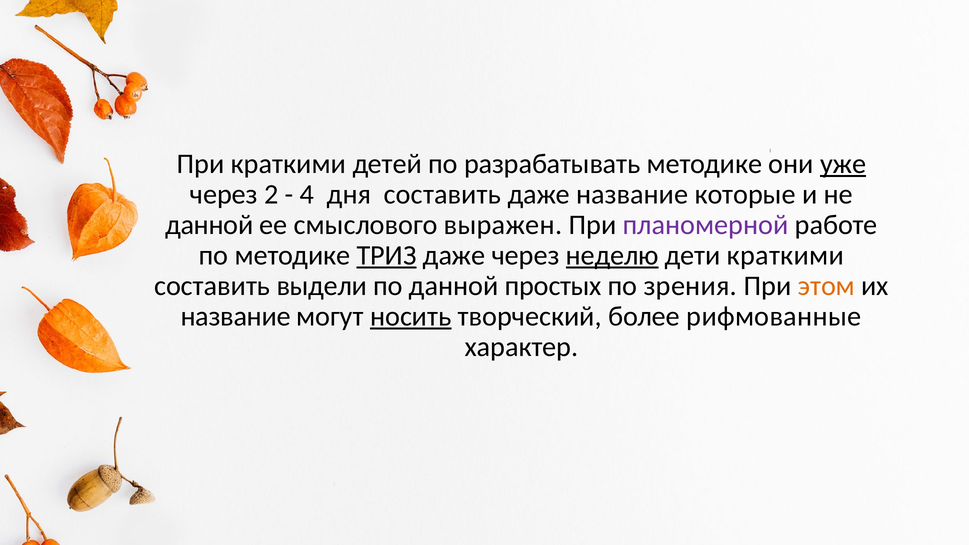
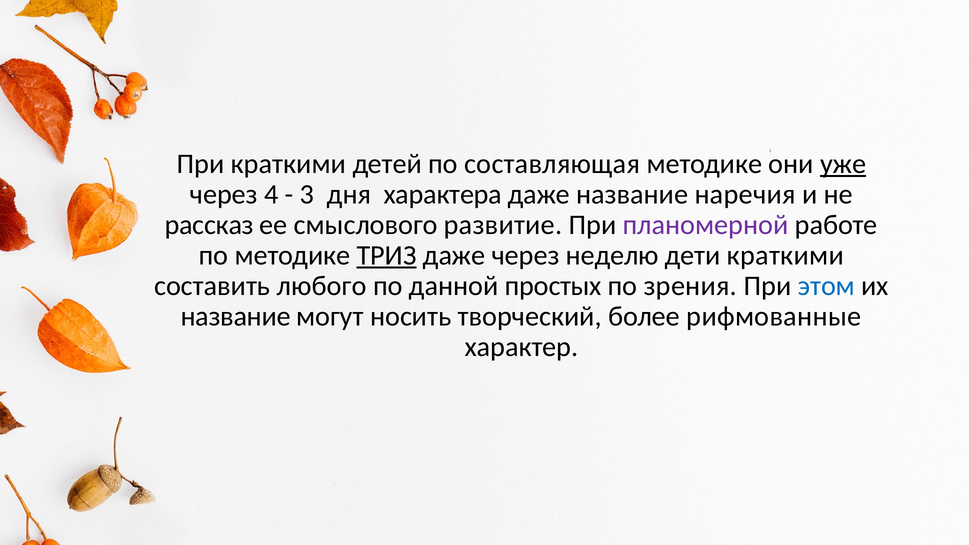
разрабатывать: разрабатывать -> составляющая (552, 164)
2: 2 -> 4 (271, 194)
4: 4 -> 3 (307, 194)
дня составить: составить -> характера (443, 194)
которые: которые -> наречия (745, 194)
данной: данной -> рассказ (209, 225)
выражен: выражен -> развитие (503, 225)
неделю underline: present -> none (612, 255)
выдели: выдели -> любого (322, 286)
этом colour: orange -> blue (826, 286)
носить underline: present -> none (411, 316)
